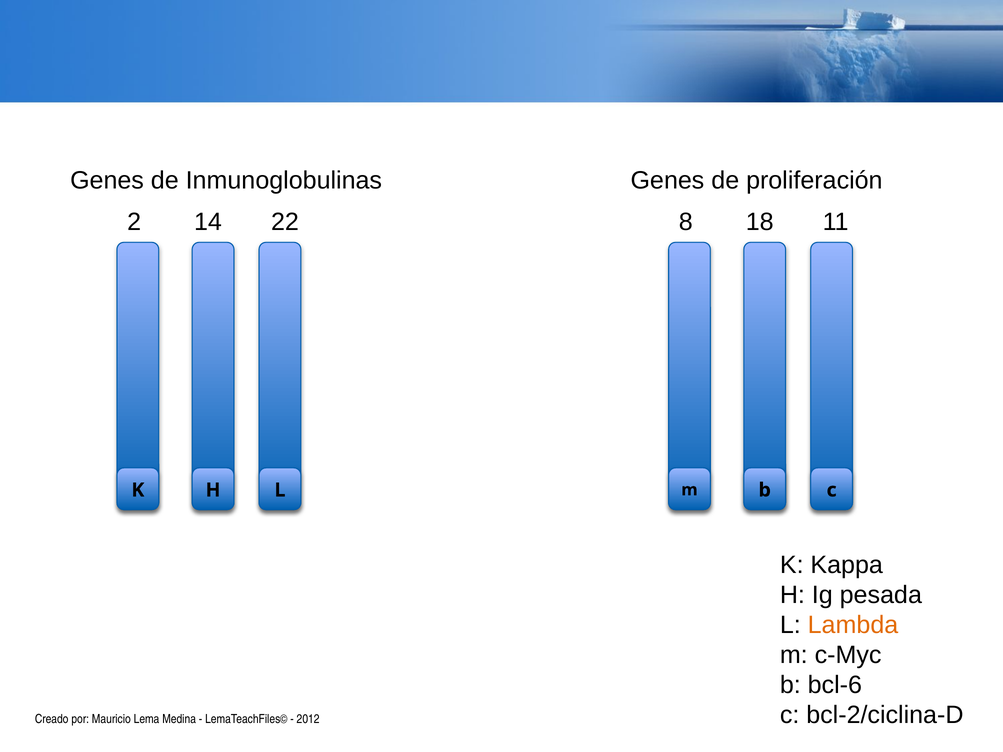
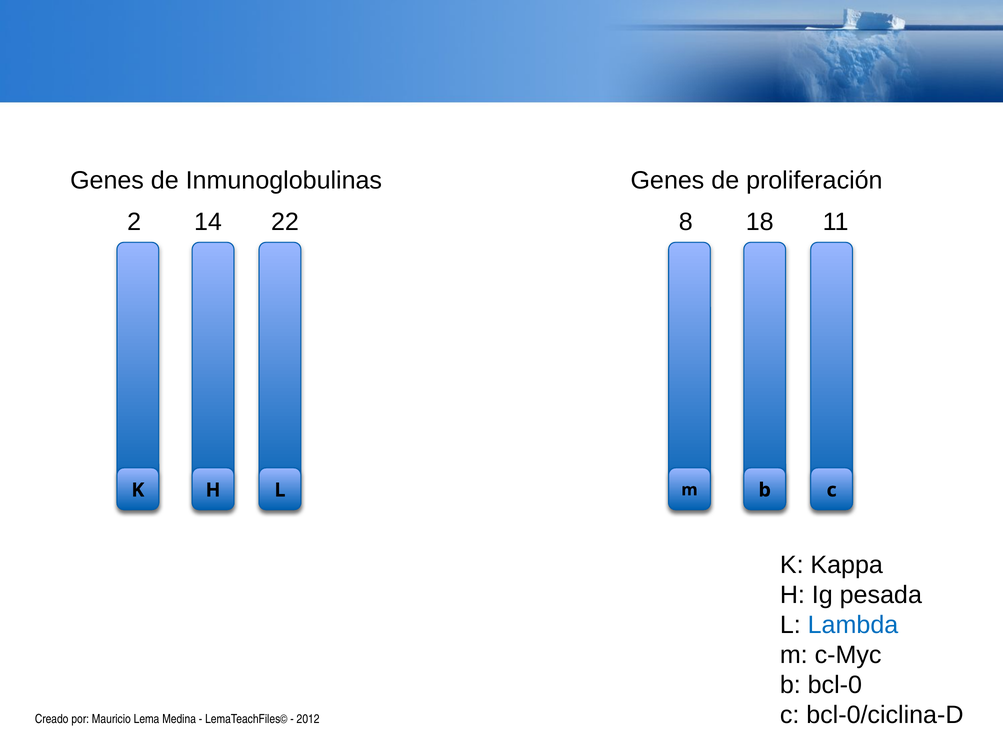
Lambda colour: orange -> blue (853, 625)
bcl-6: bcl-6 -> bcl-0 (835, 685)
bcl-2/ciclina-D: bcl-2/ciclina-D -> bcl-0/ciclina-D (885, 715)
